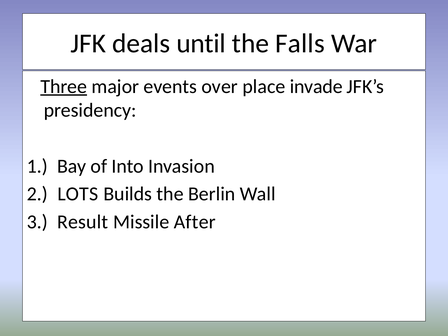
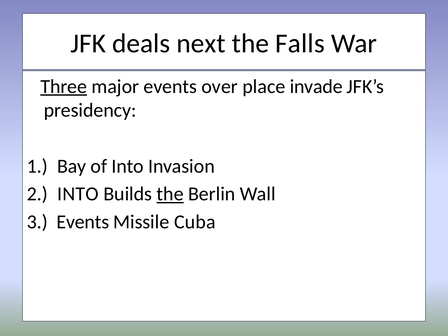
until: until -> next (201, 43)
2 LOTS: LOTS -> INTO (78, 194)
the underline: none -> present (170, 194)
3 Result: Result -> Events (83, 222)
After: After -> Cuba (195, 222)
